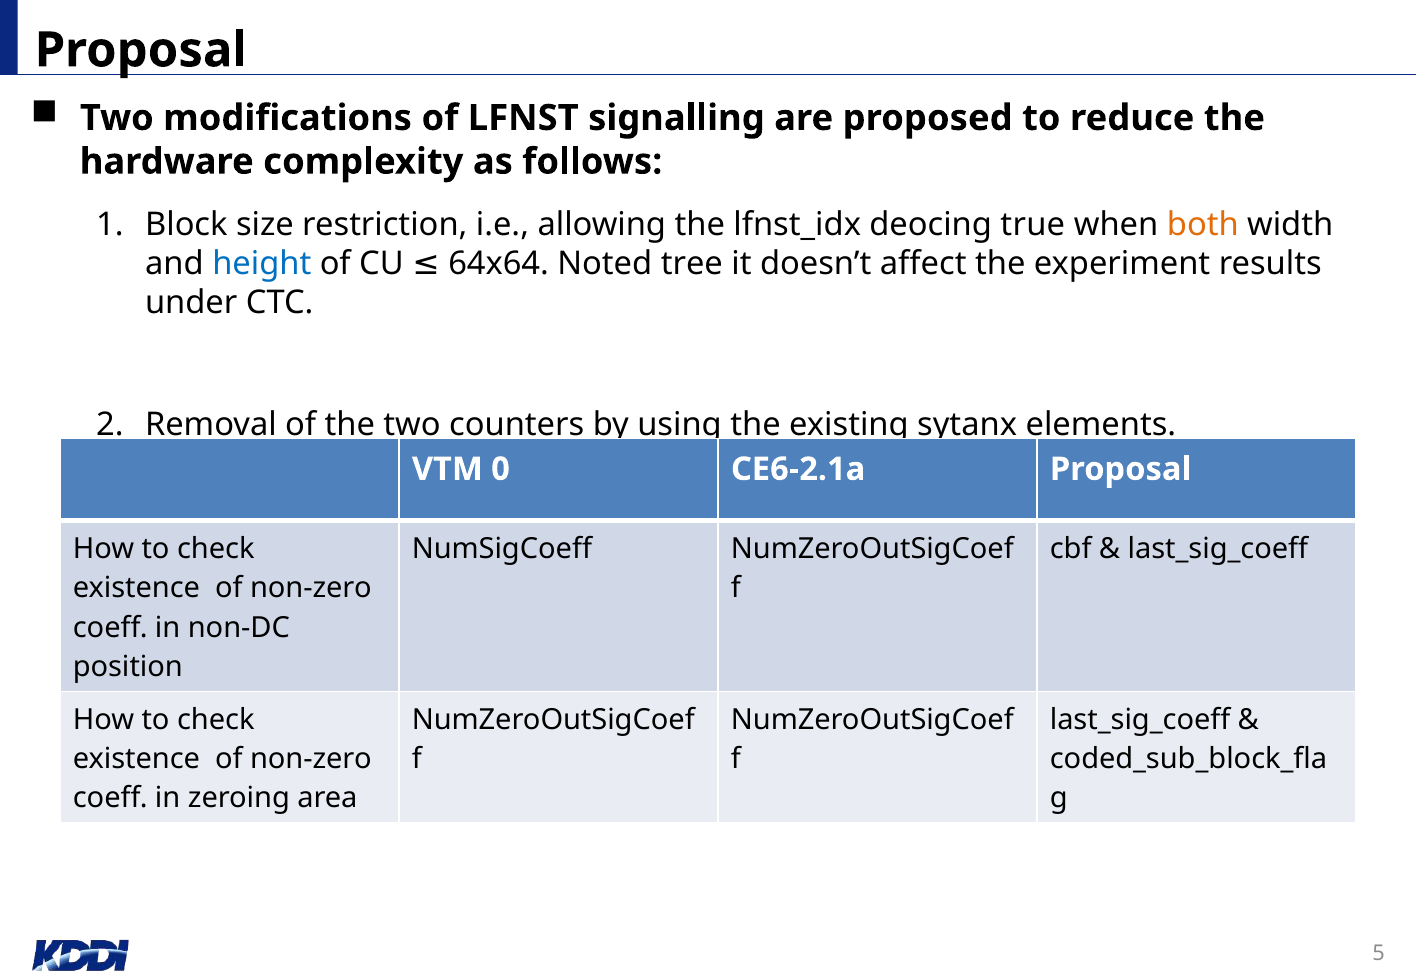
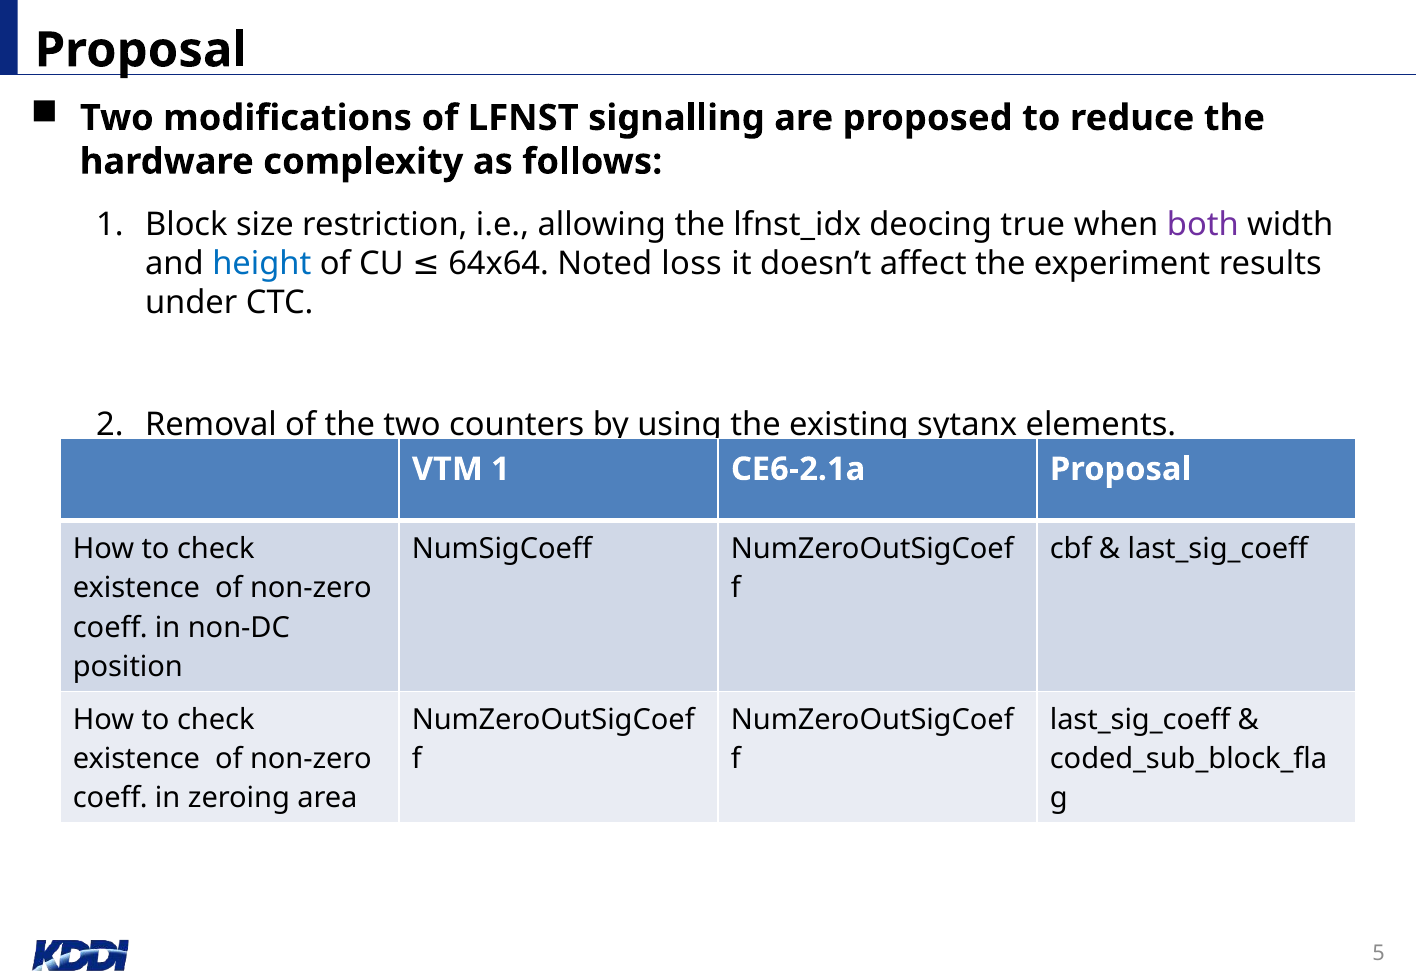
both colour: orange -> purple (1203, 225)
tree: tree -> loss (692, 264)
VTM 0: 0 -> 1 (500, 469)
